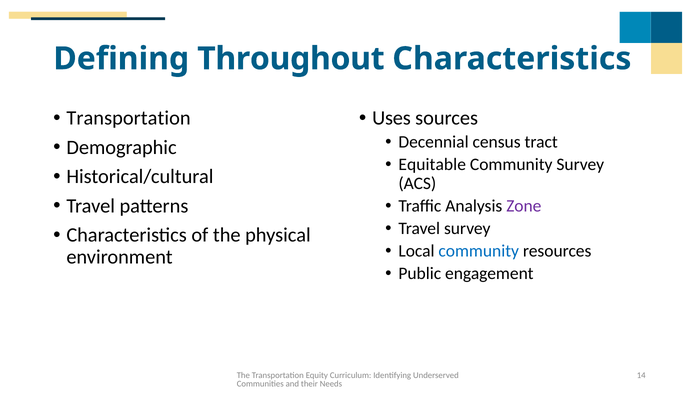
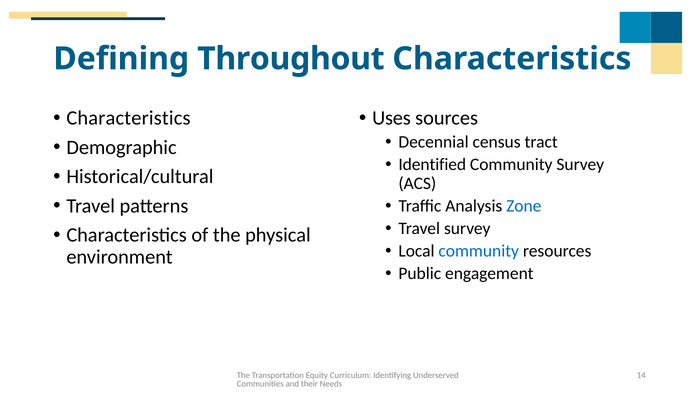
Transportation: Transportation -> Characteristics (128, 118)
Equitable: Equitable -> Identified (432, 165)
Zone colour: purple -> blue (524, 206)
